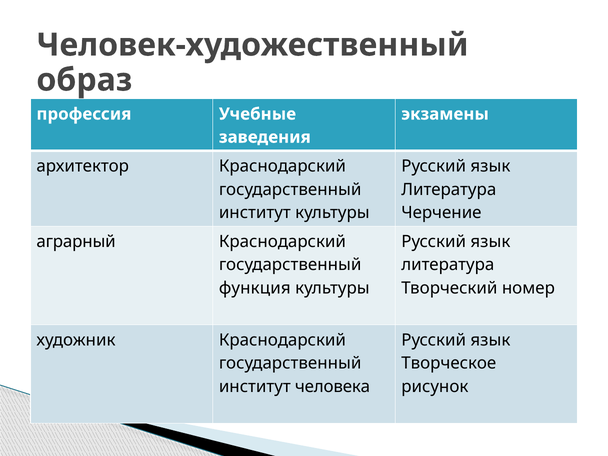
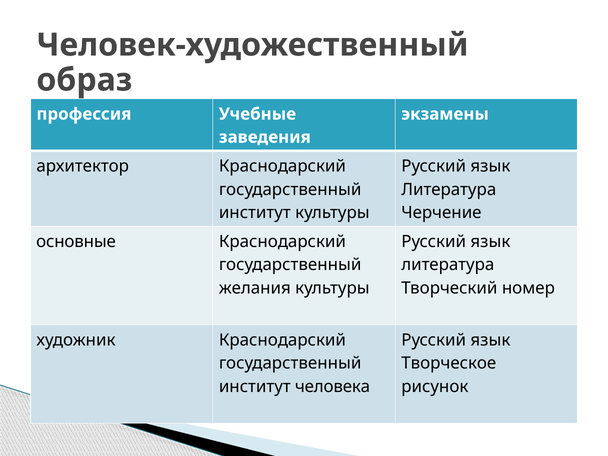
аграрный: аграрный -> основные (76, 242)
функция: функция -> желания (255, 288)
